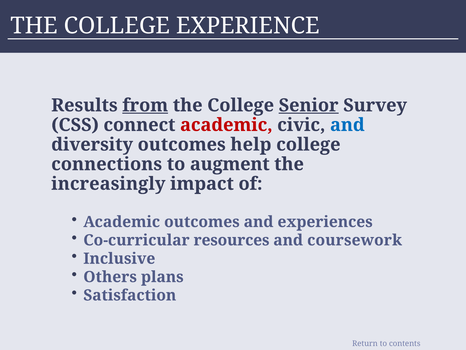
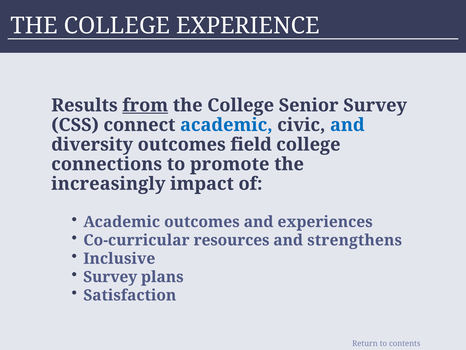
Senior underline: present -> none (309, 105)
academic colour: red -> blue (226, 125)
help: help -> field (251, 144)
augment: augment -> promote (230, 164)
coursework: coursework -> strengthens (355, 240)
Others: Others -> Survey (110, 277)
